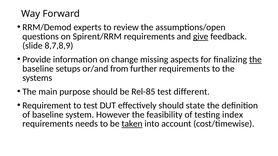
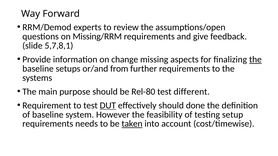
Spirent/RRM: Spirent/RRM -> Missing/RRM (97, 37)
give underline: present -> none (201, 37)
8,7,8,9: 8,7,8,9 -> 5,7,8,1 (59, 46)
Rel-85: Rel-85 -> Rel-80 (143, 92)
DUT underline: none -> present (108, 106)
state: state -> done (195, 106)
index: index -> setup (233, 115)
